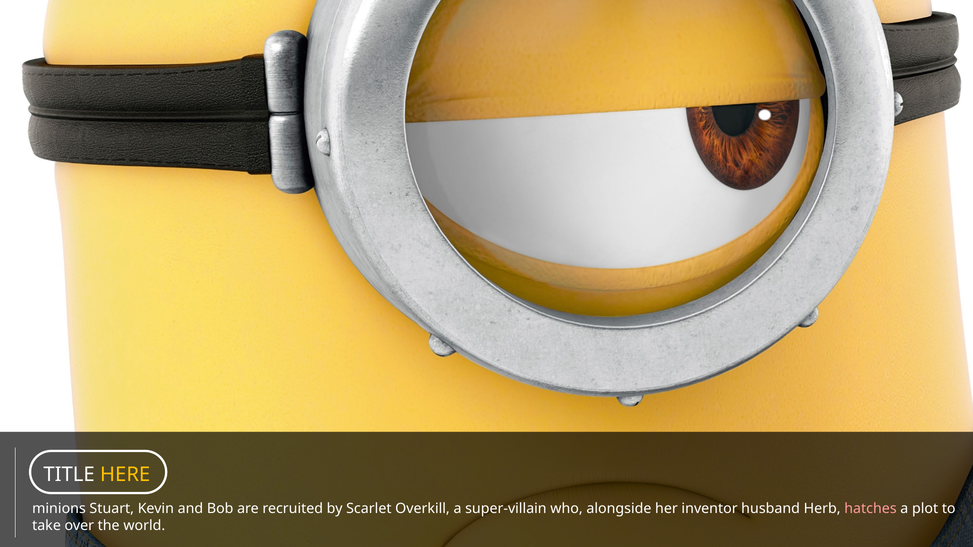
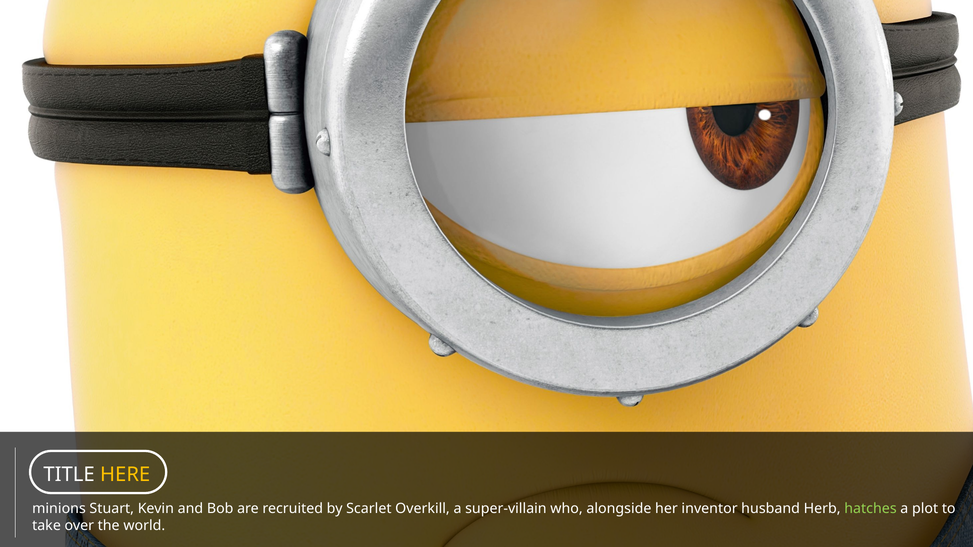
hatches colour: pink -> light green (871, 509)
